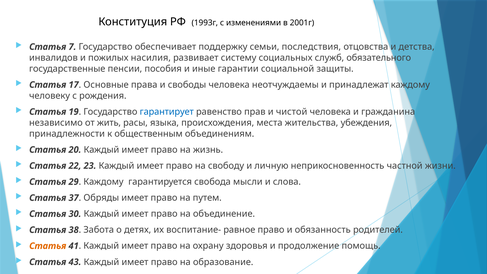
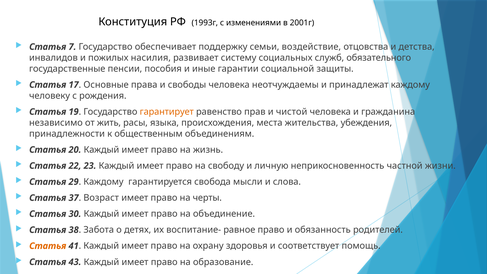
последствия: последствия -> воздействие (311, 47)
гарантирует colour: blue -> orange (167, 112)
Обряды: Обряды -> Возраст (101, 198)
путем: путем -> черты (207, 198)
продолжение: продолжение -> соответствует (309, 246)
